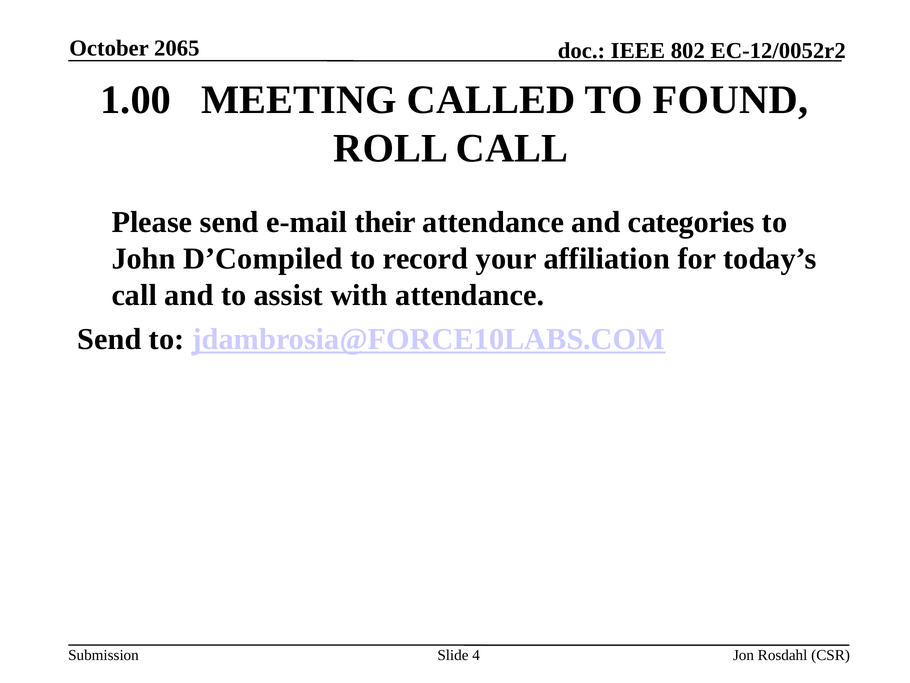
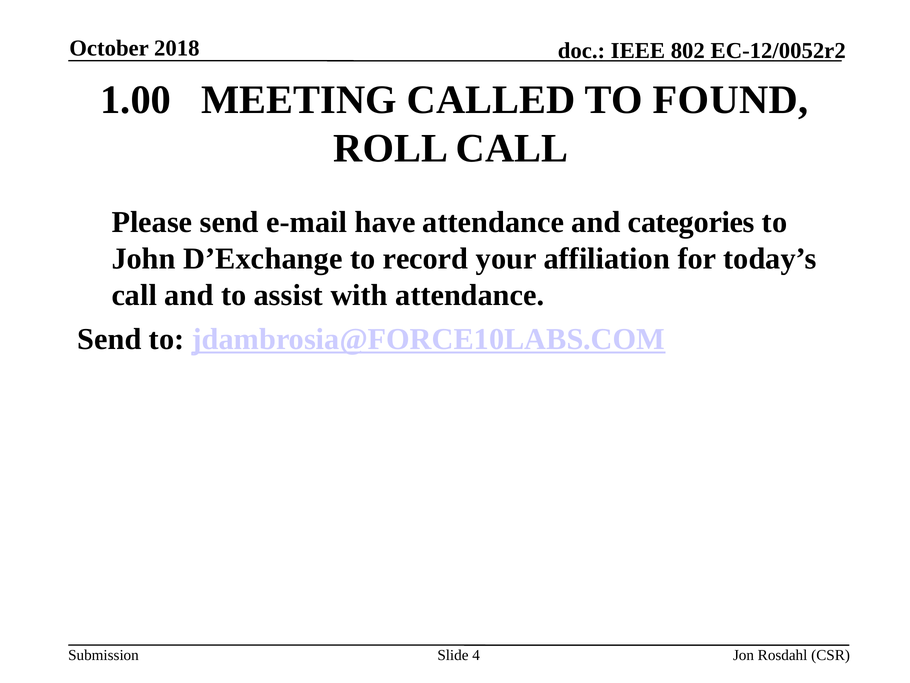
2065: 2065 -> 2018 (177, 48)
their: their -> have (385, 222)
D’Compiled: D’Compiled -> D’Exchange (263, 258)
